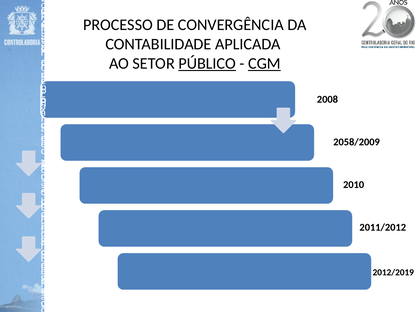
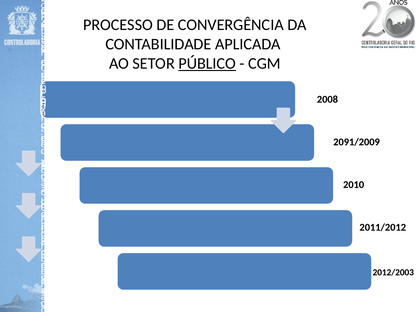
CGM underline: present -> none (264, 64)
2058/2009: 2058/2009 -> 2091/2009 (357, 142)
2012/2019: 2012/2019 -> 2012/2003 (393, 272)
